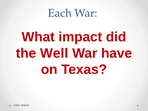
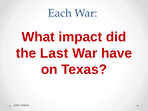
Well: Well -> Last (54, 53)
